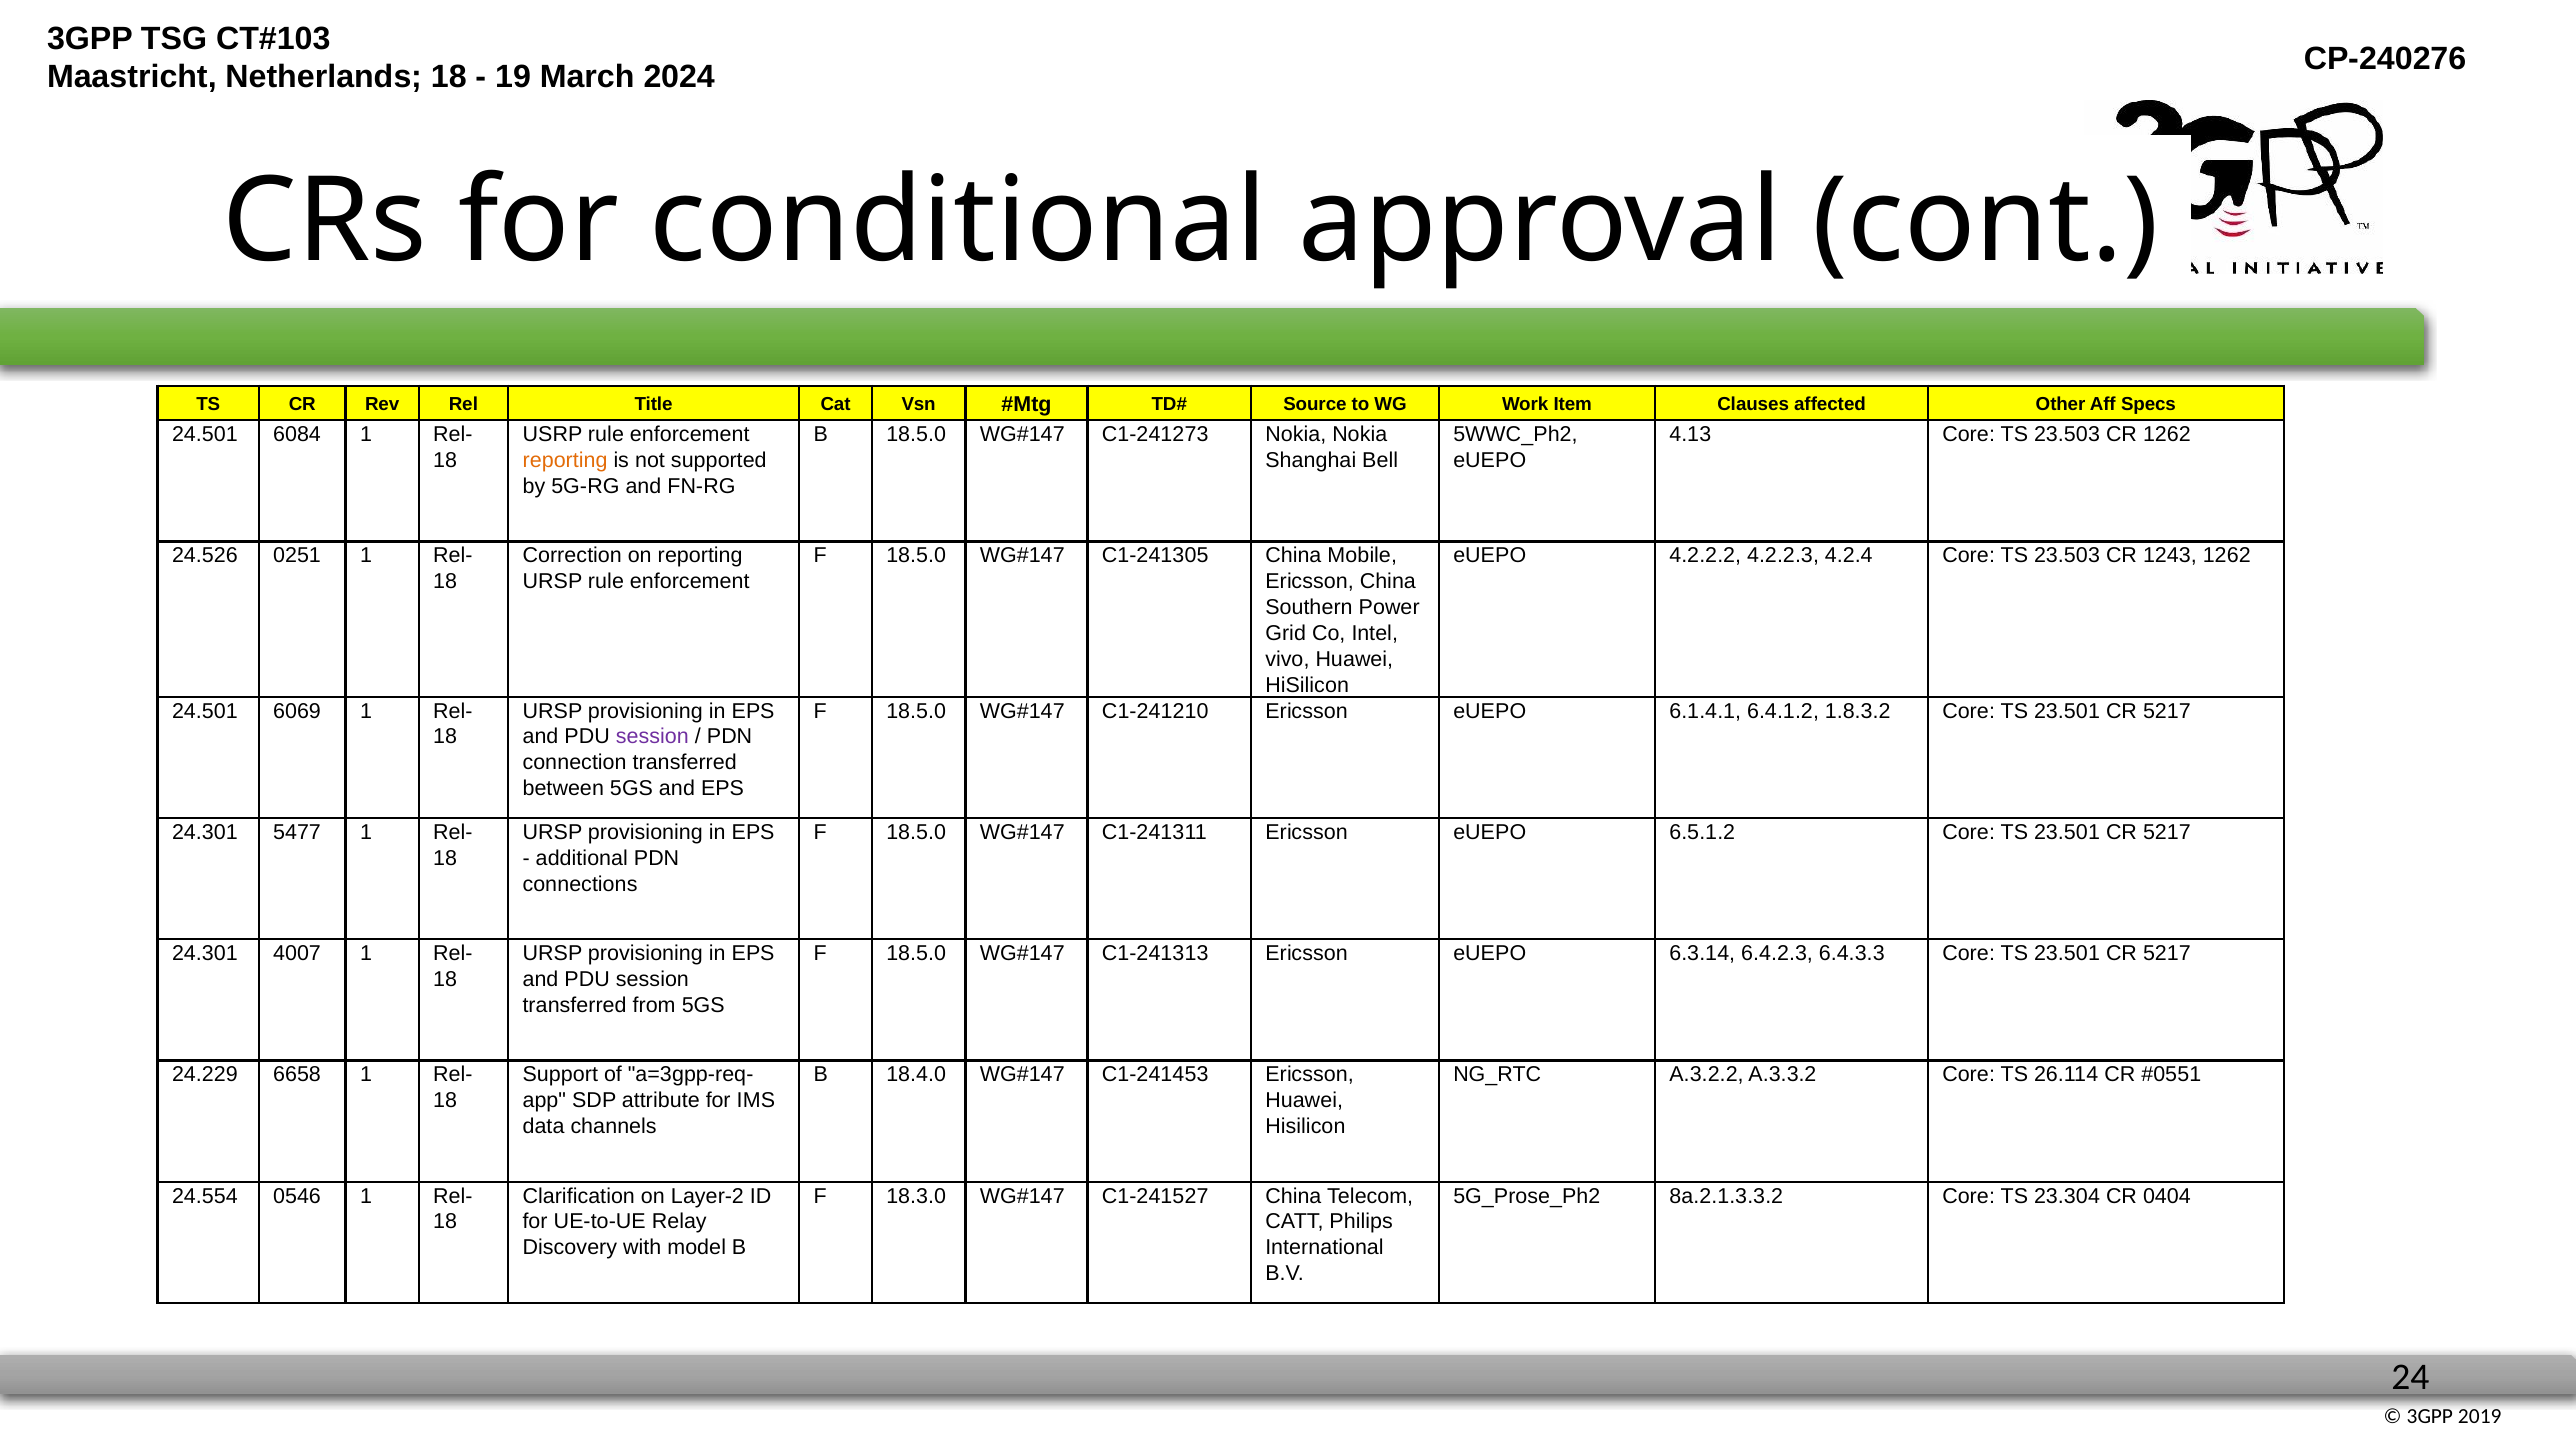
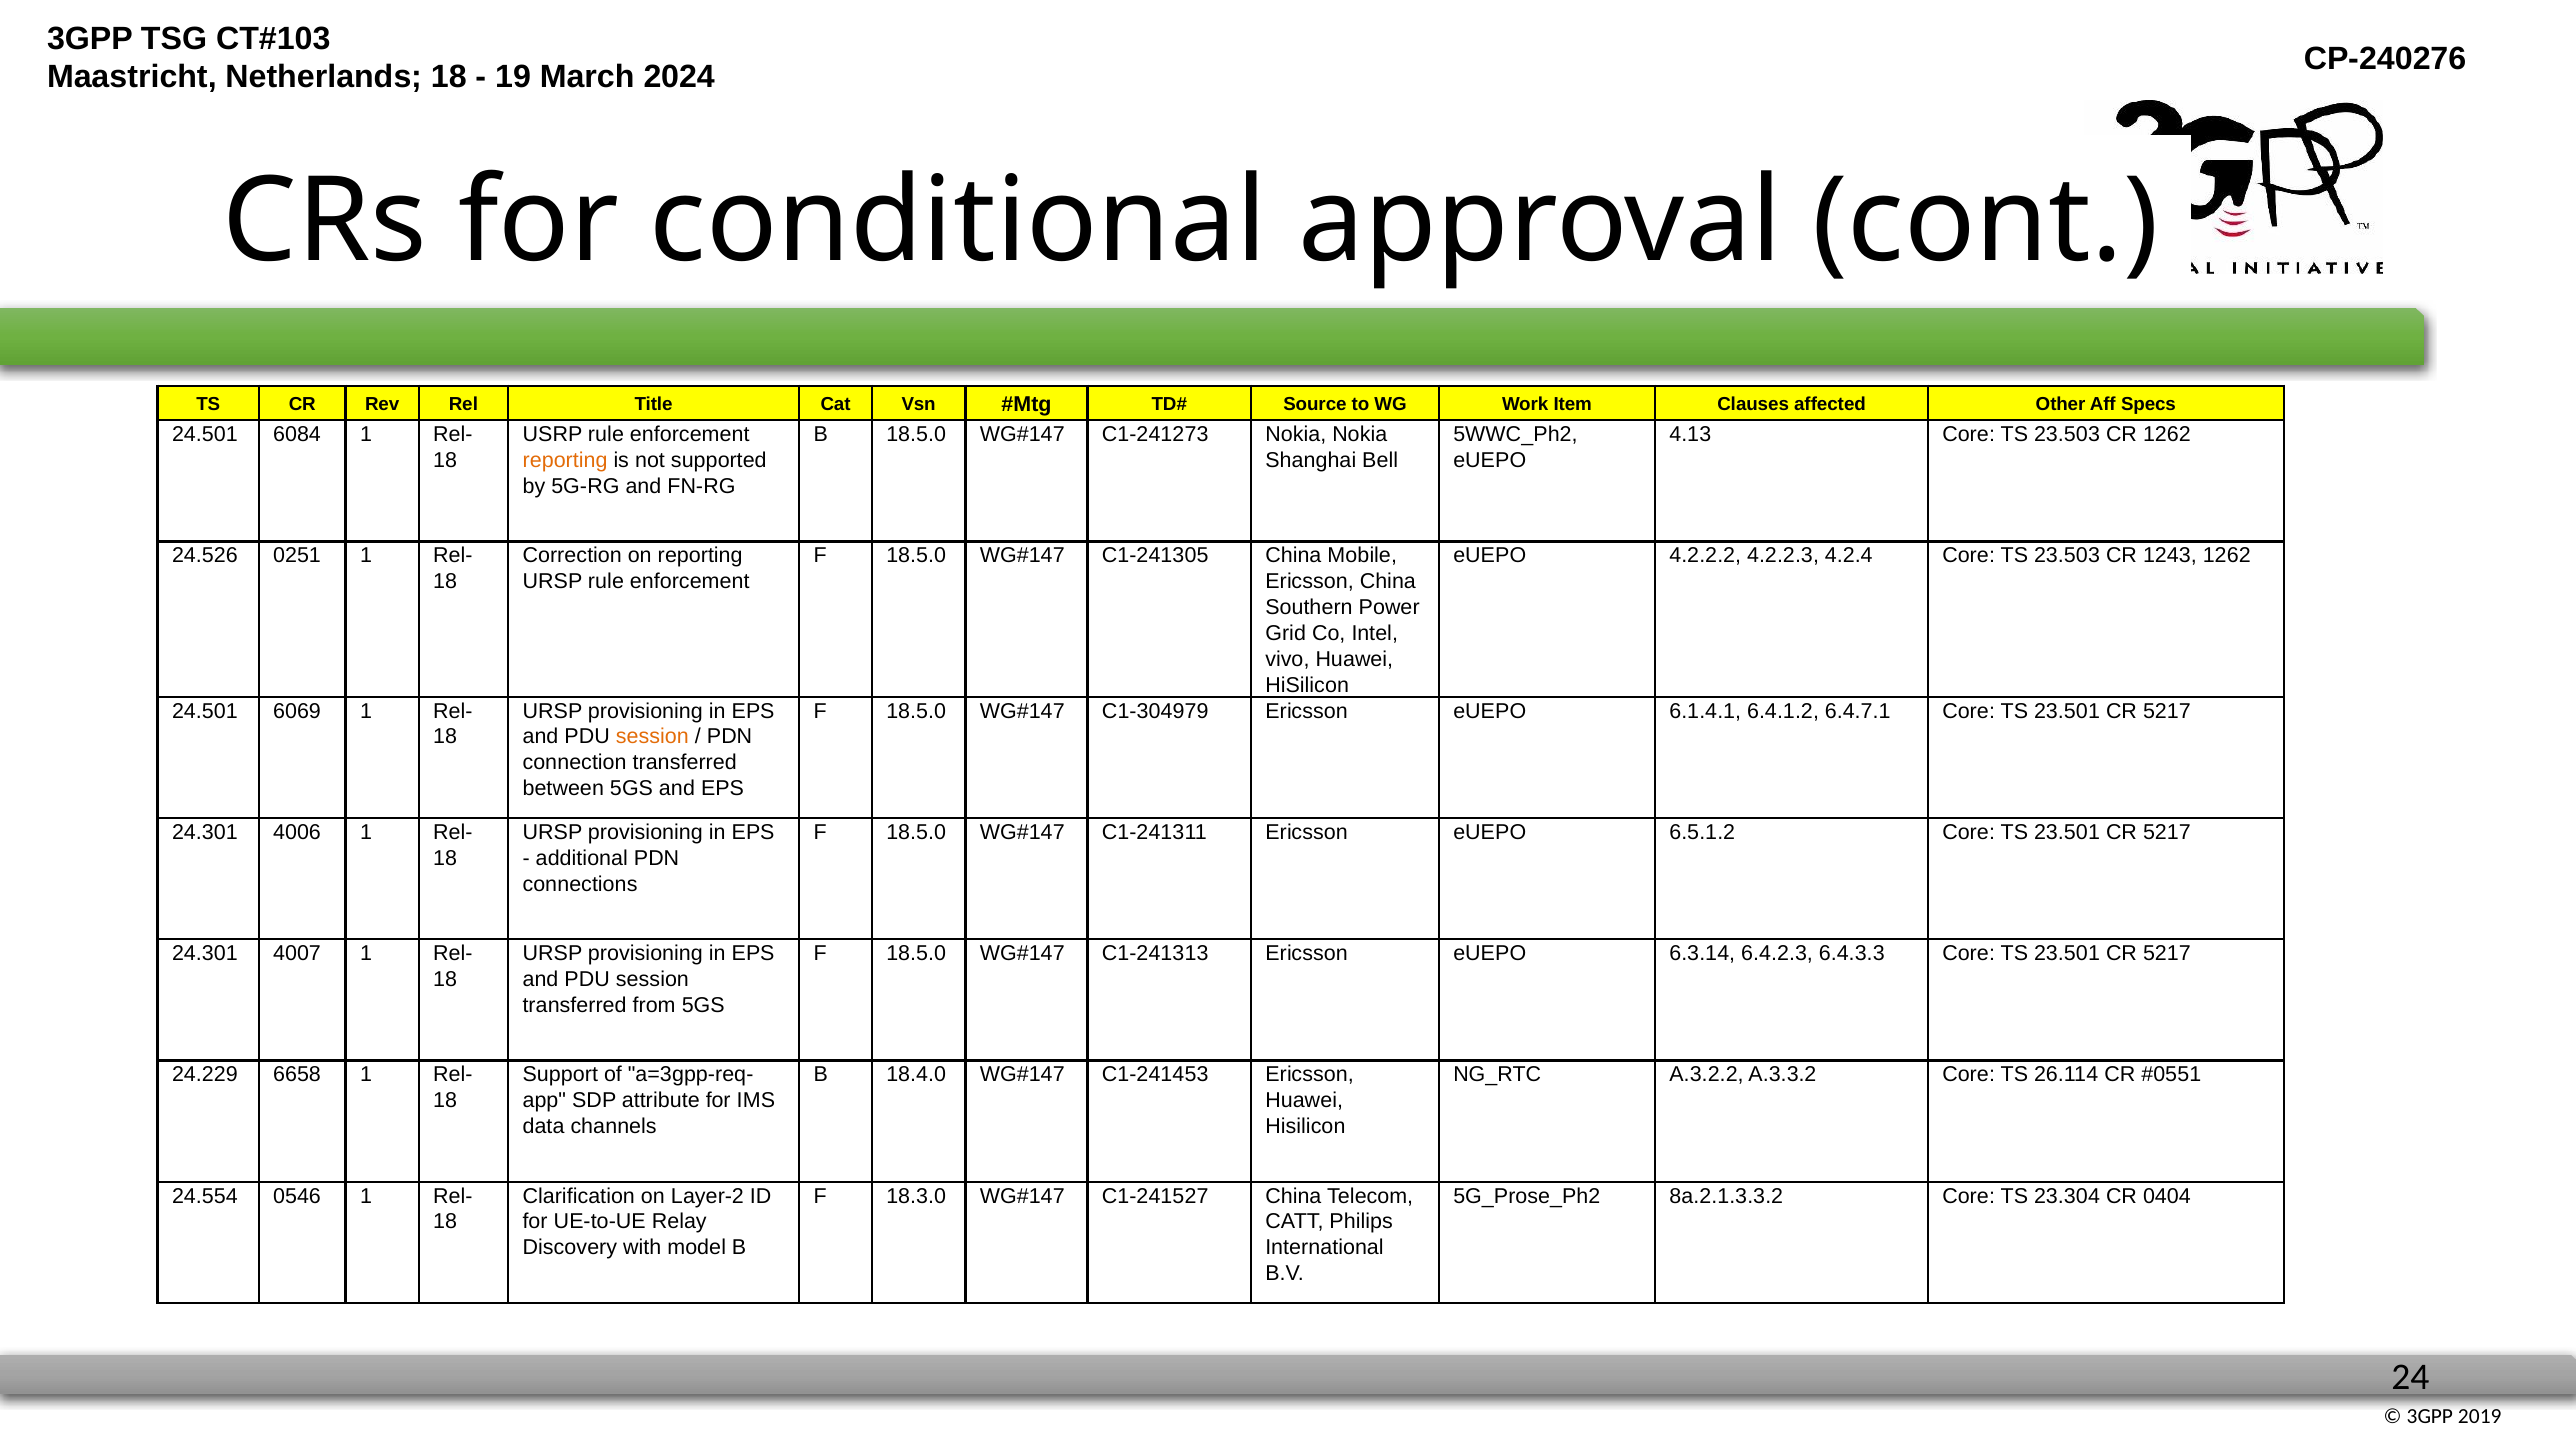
C1-241210: C1-241210 -> C1-304979 (1155, 711)
1.8.3.2: 1.8.3.2 -> 6.4.7.1 (1858, 711)
session colour: purple -> orange (652, 737)
5477: 5477 -> 4006 (297, 832)
